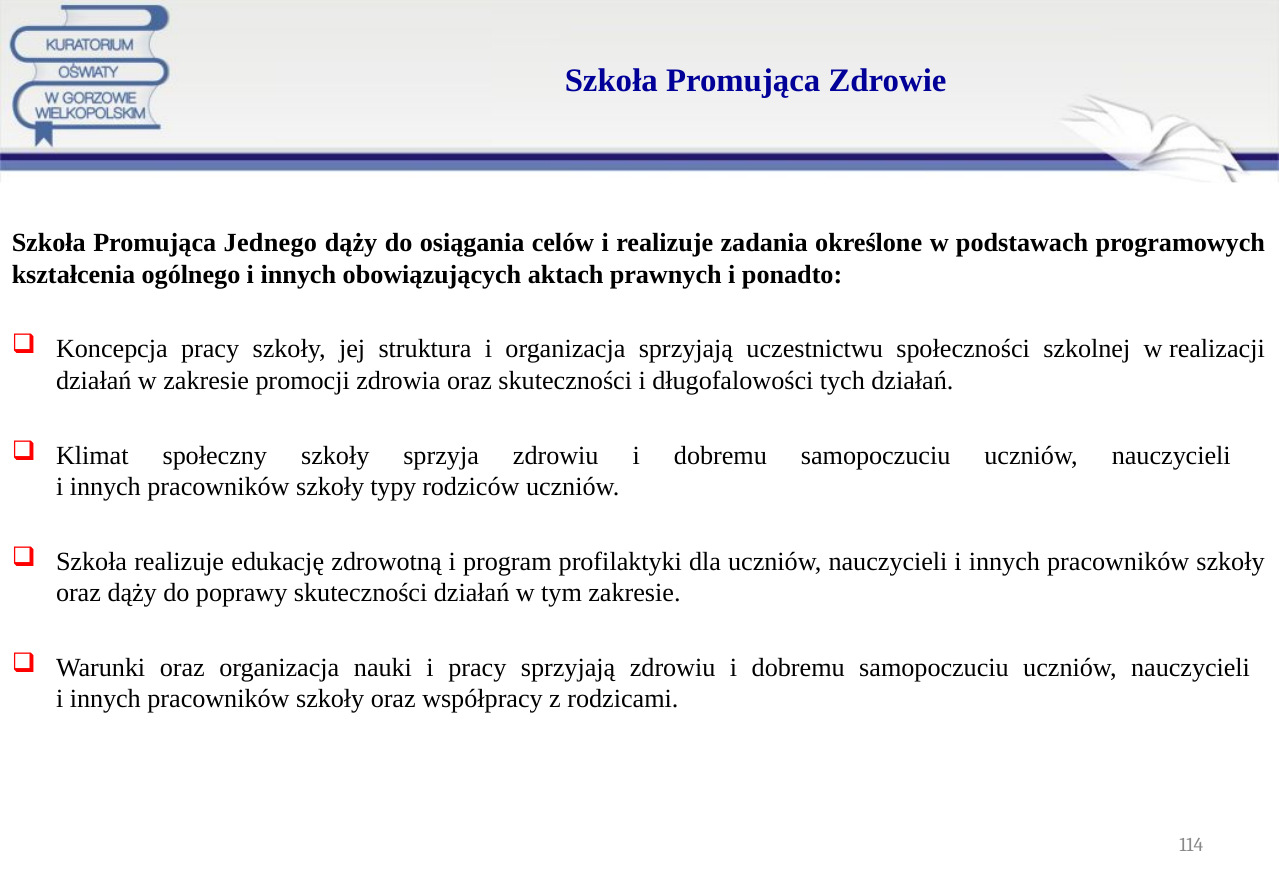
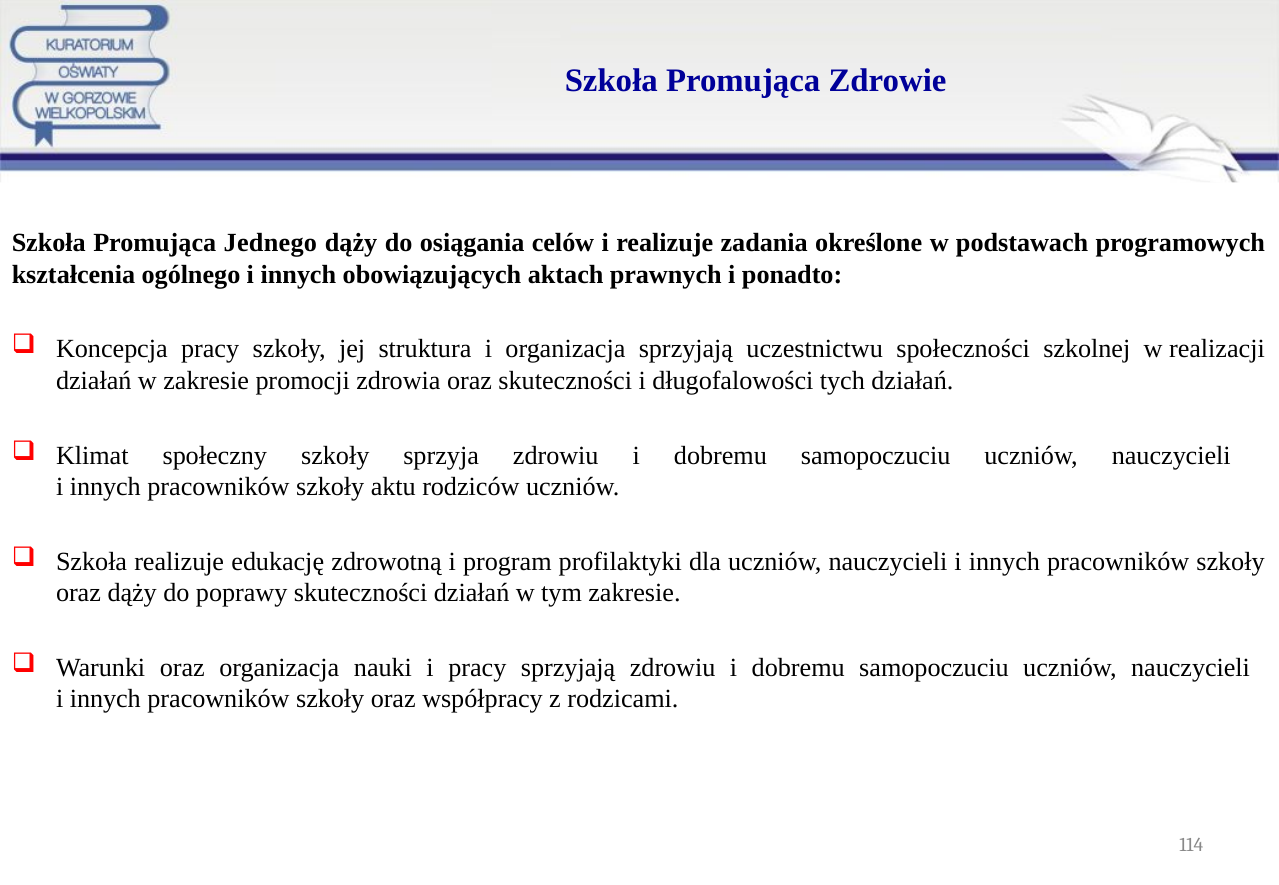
typy: typy -> aktu (393, 487)
